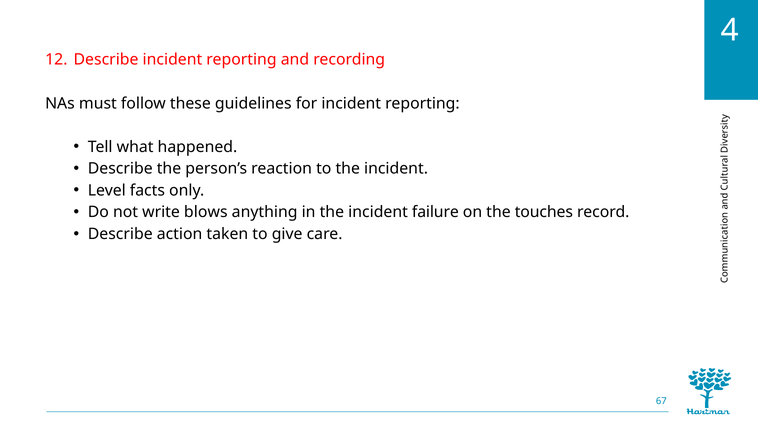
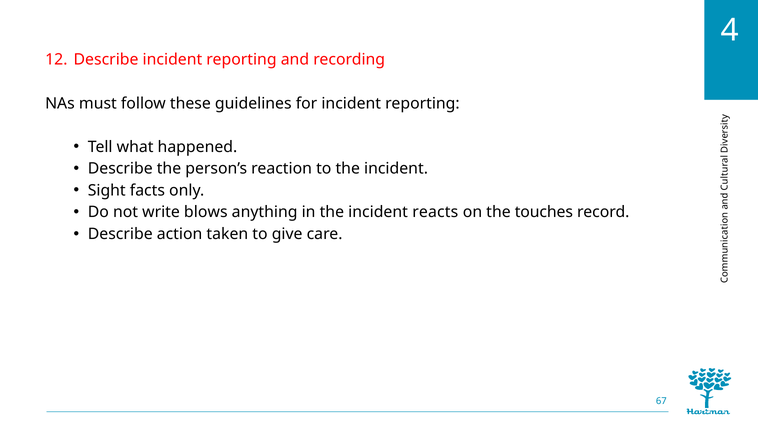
Level: Level -> Sight (107, 191)
failure: failure -> reacts (435, 212)
